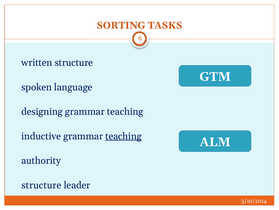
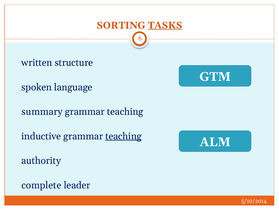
TASKS underline: none -> present (165, 25)
designing: designing -> summary (42, 111)
structure: structure -> complete (41, 185)
